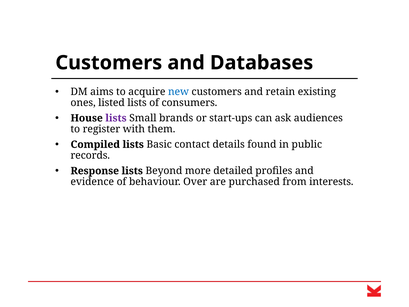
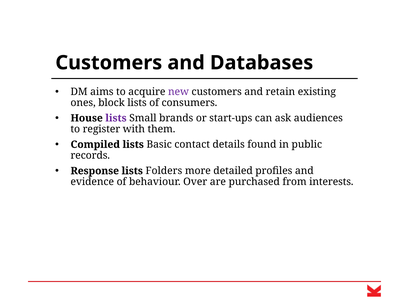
new colour: blue -> purple (178, 92)
listed: listed -> block (112, 103)
Beyond: Beyond -> Folders (164, 171)
